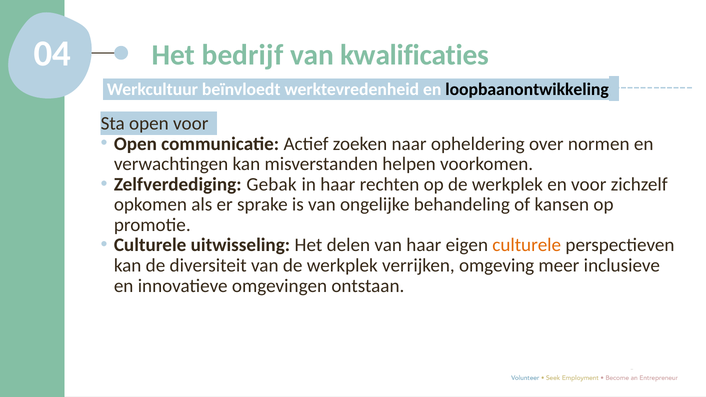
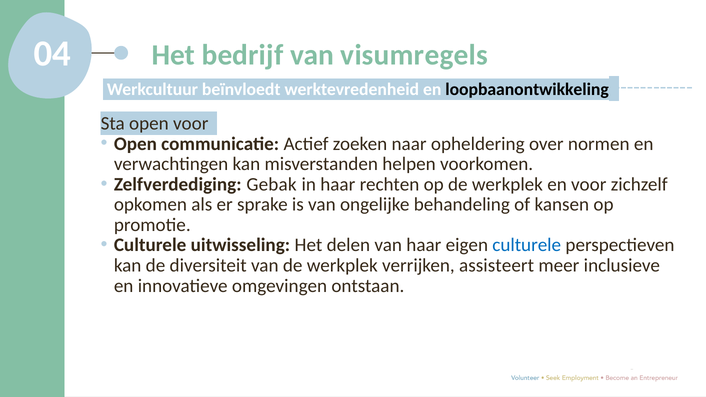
kwalificaties: kwalificaties -> visumregels (414, 55)
culturele colour: orange -> blue (527, 245)
omgeving: omgeving -> assisteert (497, 266)
